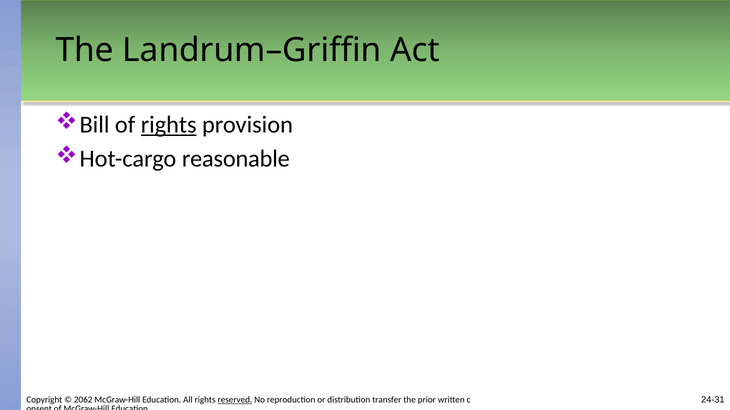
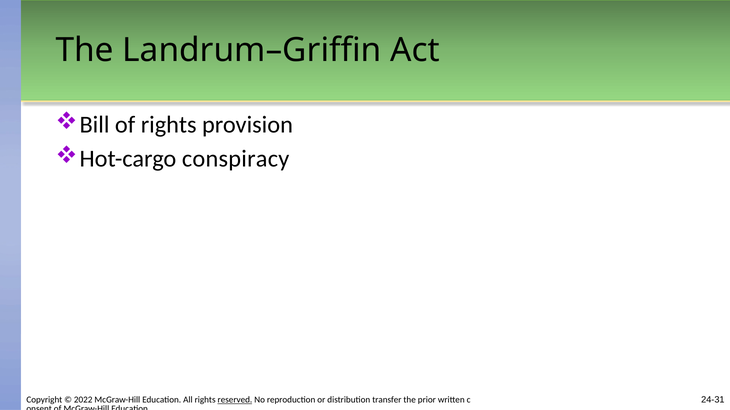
rights underline: present -> none (169, 125)
reasonable: reasonable -> conspiracy (236, 159)
2062: 2062 -> 2022 (83, 400)
